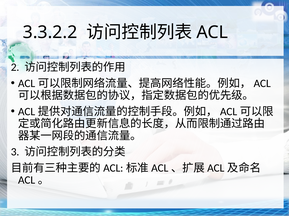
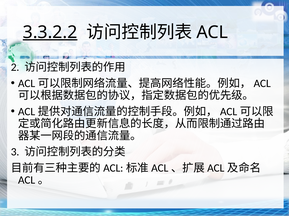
3.3.2.2 underline: none -> present (50, 32)
